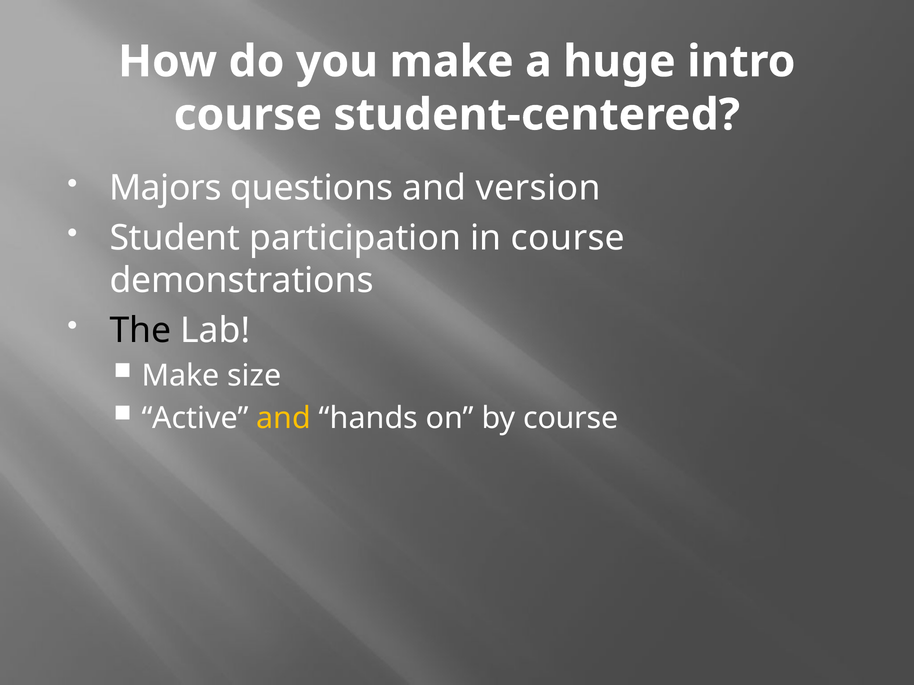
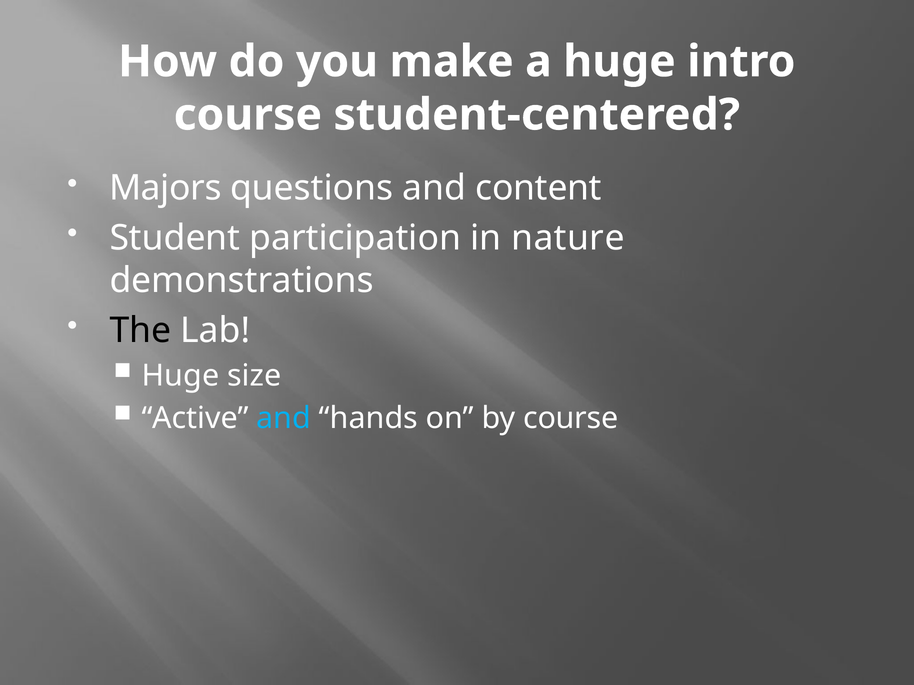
version: version -> content (539, 188)
in course: course -> nature (568, 238)
Make: Make -> Huge (180, 376)
and colour: yellow -> light blue (284, 419)
